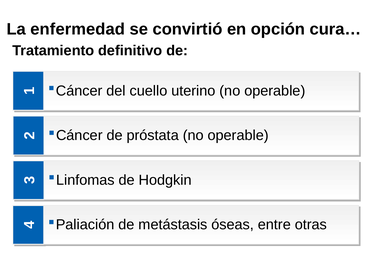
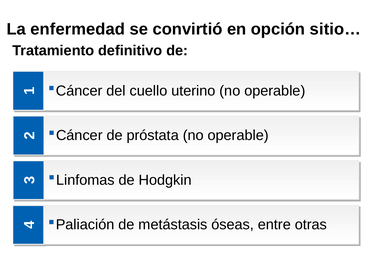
cura…: cura… -> sitio… (335, 29)
